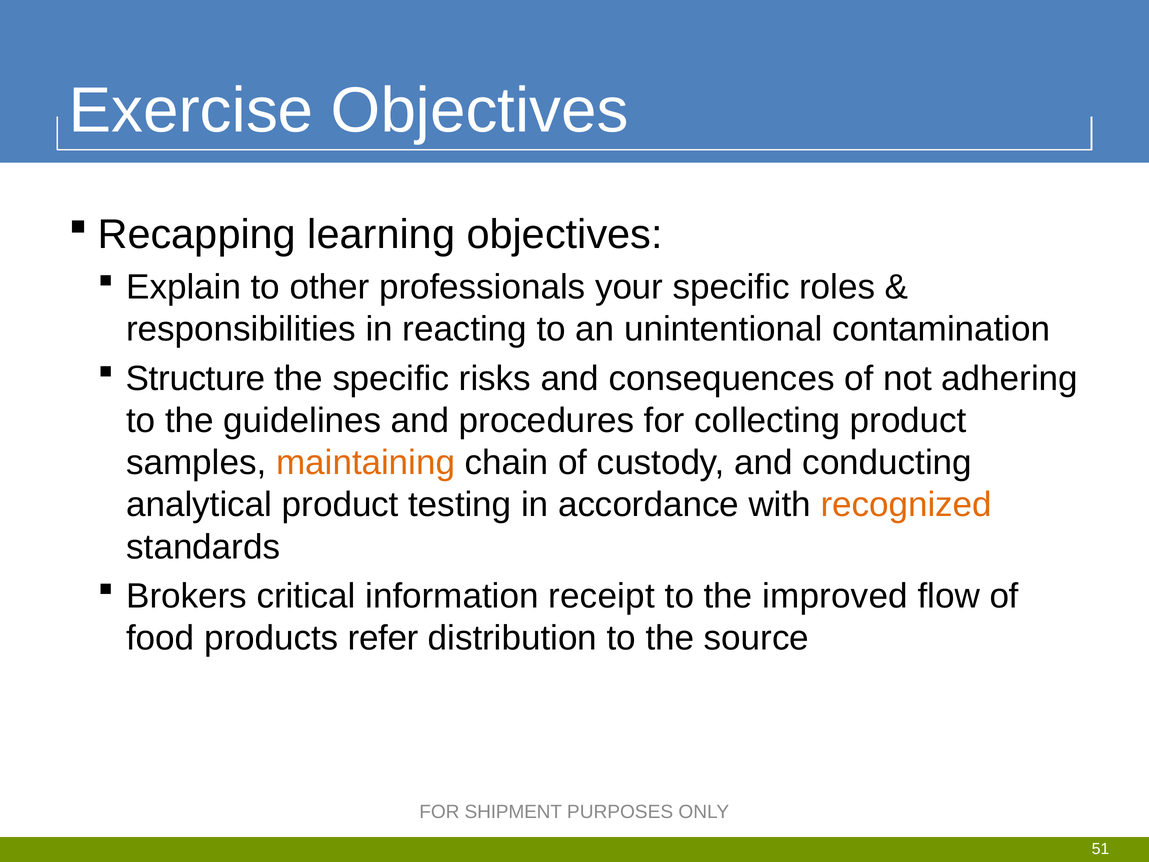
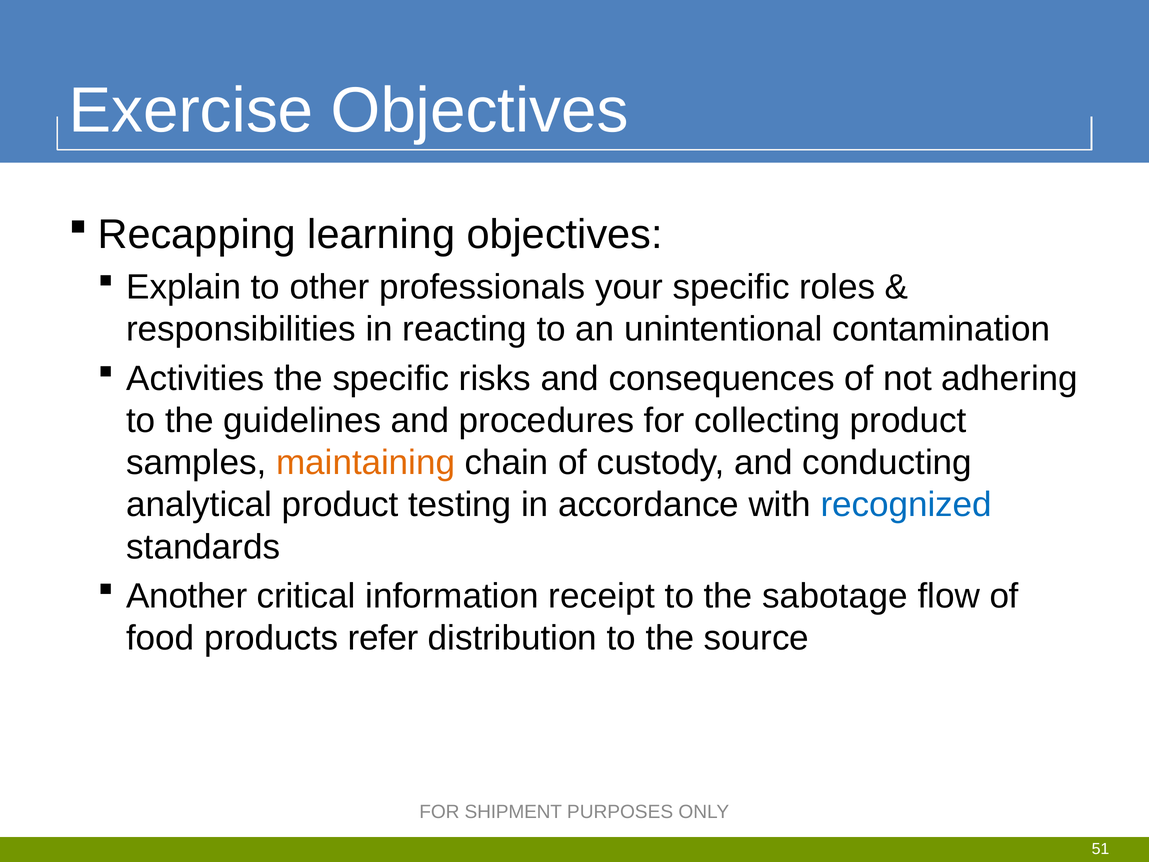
Structure: Structure -> Activities (195, 378)
recognized colour: orange -> blue (906, 505)
Brokers: Brokers -> Another (187, 596)
improved: improved -> sabotage (835, 596)
